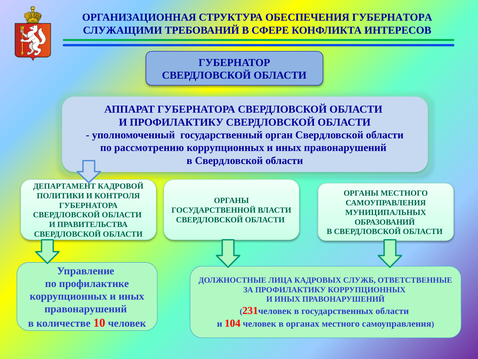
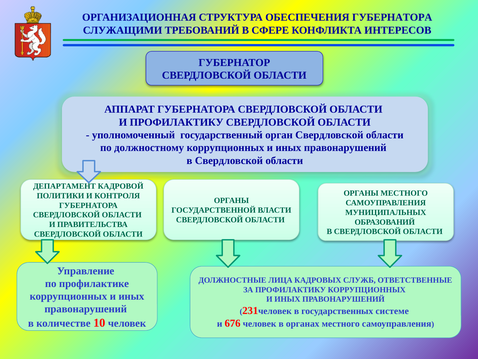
рассмотрению: рассмотрению -> должностному (149, 148)
государственных области: области -> системе (392, 311)
104: 104 -> 676 (233, 323)
